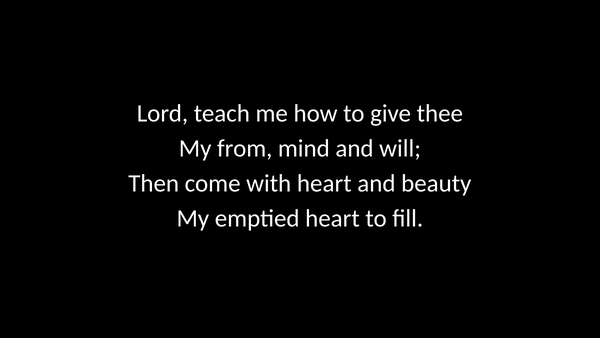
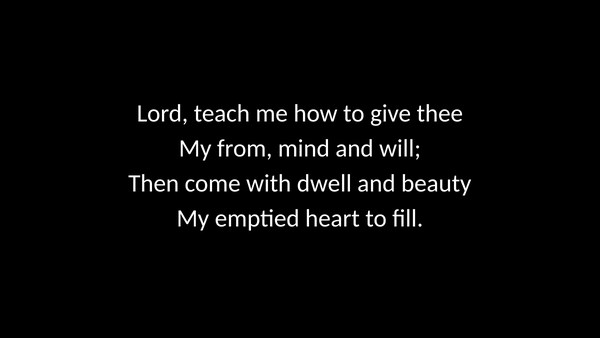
with heart: heart -> dwell (324, 183)
